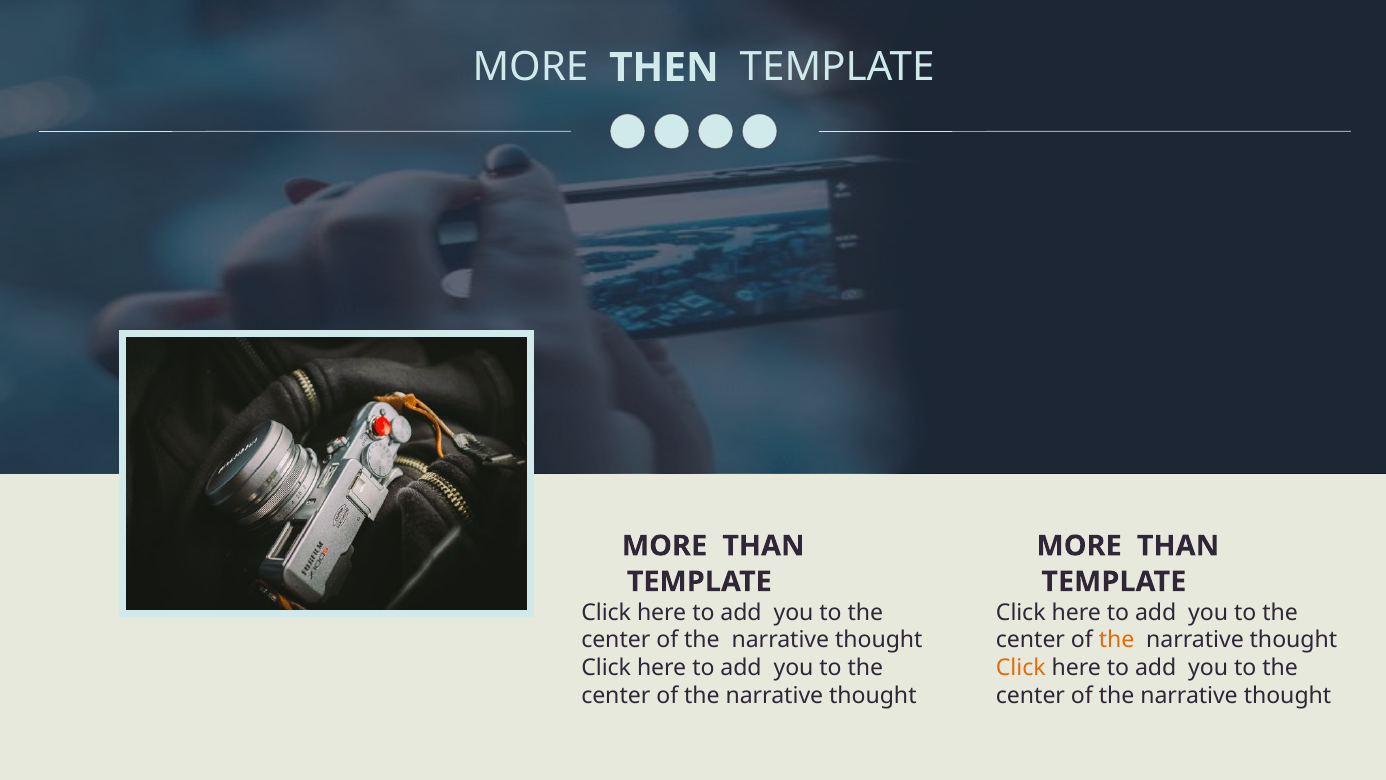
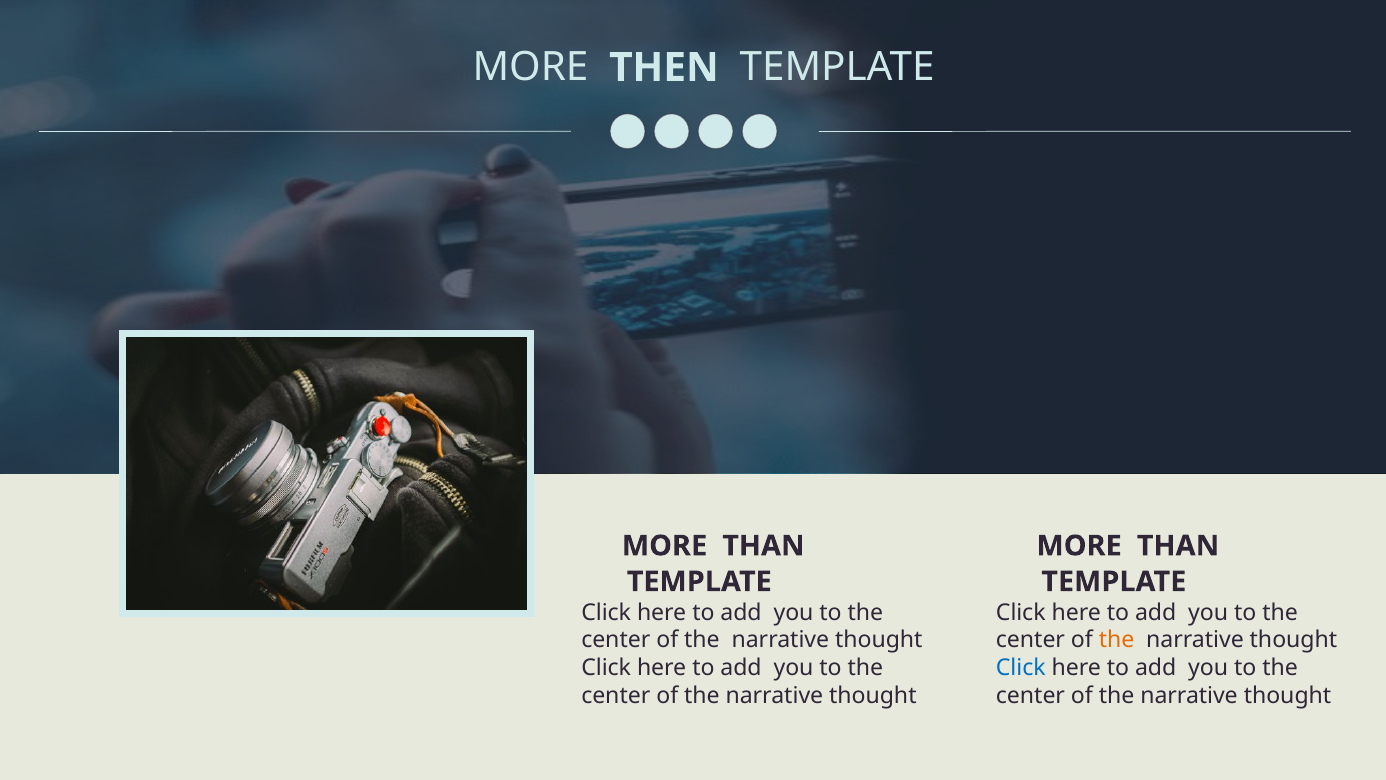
Click colour: orange -> blue (1021, 668)
